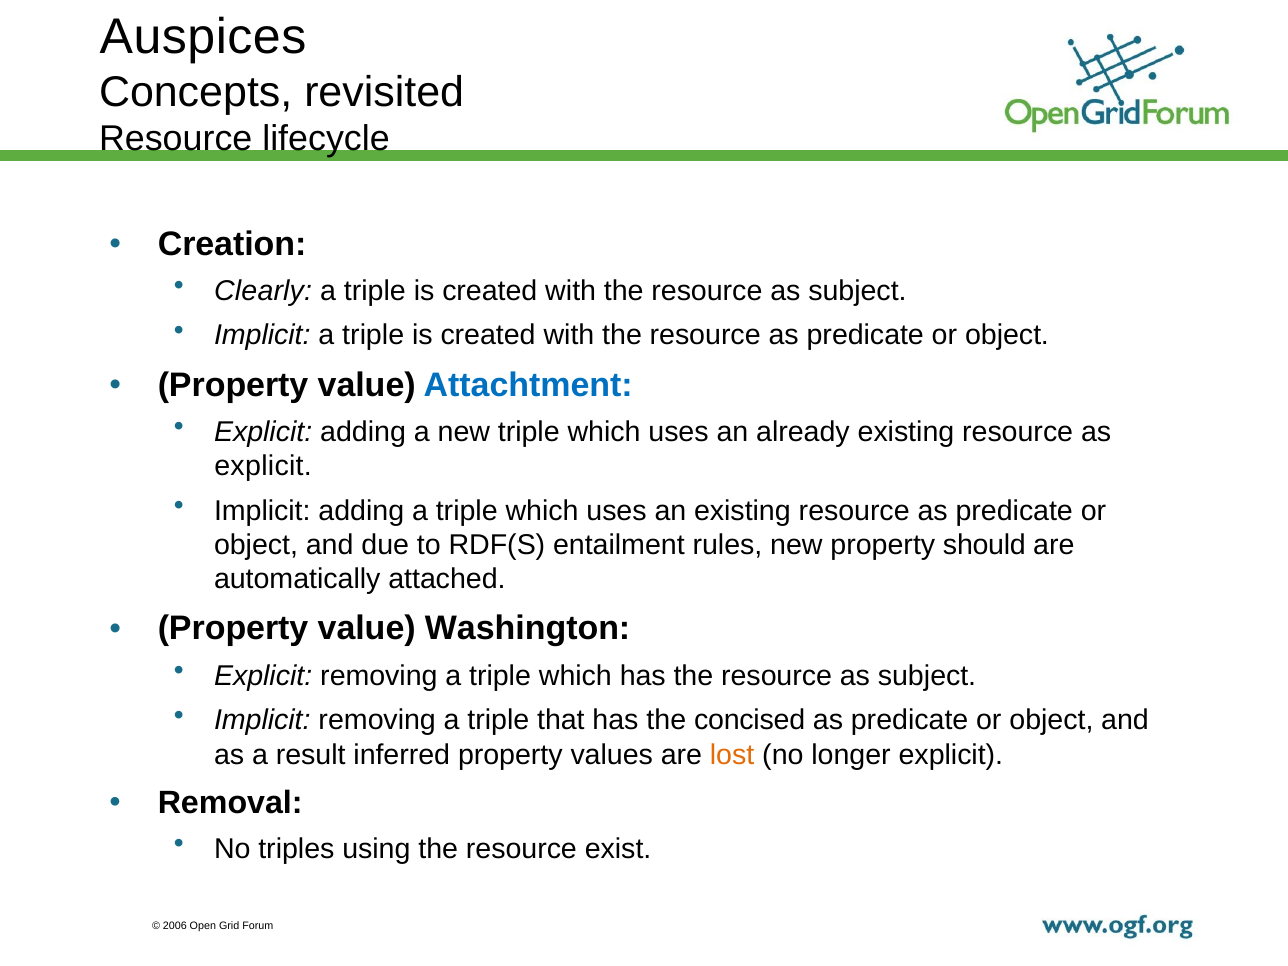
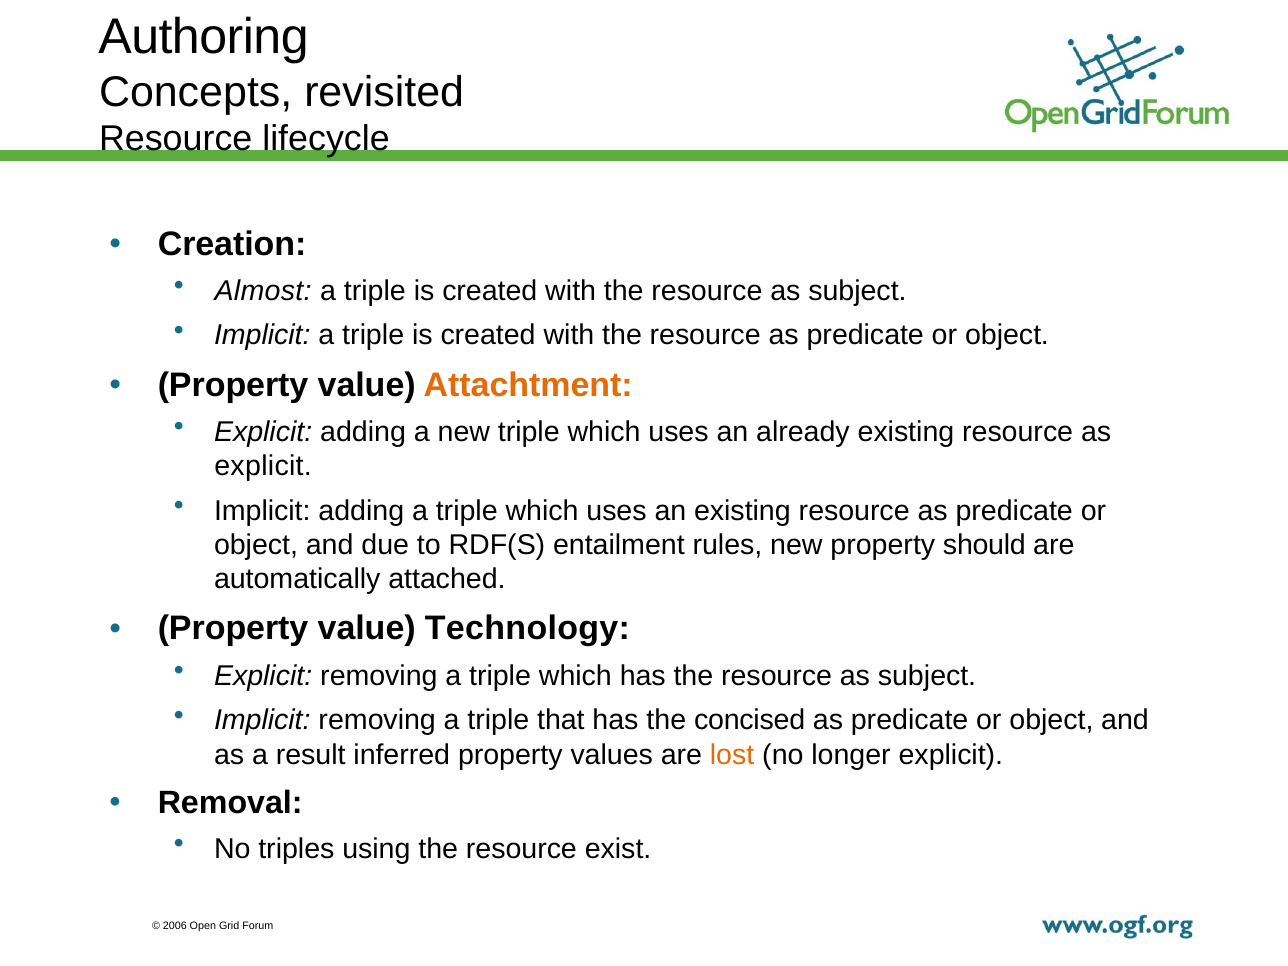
Auspices: Auspices -> Authoring (204, 37)
Clearly: Clearly -> Almost (263, 291)
Attachtment colour: blue -> orange (528, 385)
Washington: Washington -> Technology (527, 629)
